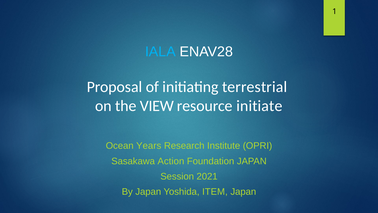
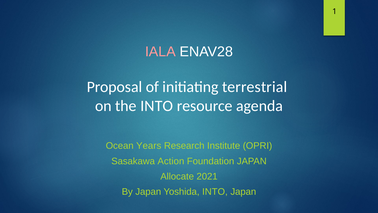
IALA colour: light blue -> pink (160, 52)
the VIEW: VIEW -> INTO (157, 106)
initiate: initiate -> agenda (259, 106)
Session: Session -> Allocate (177, 176)
Yoshida ITEM: ITEM -> INTO (215, 191)
